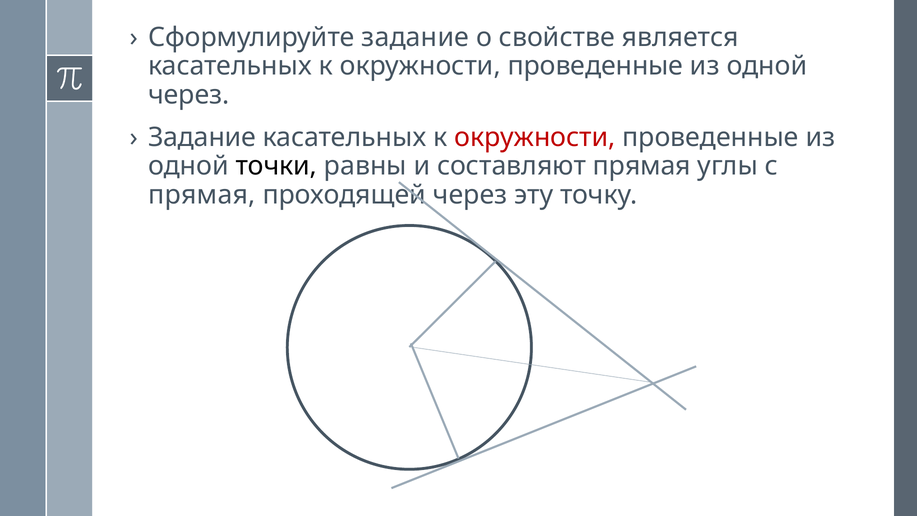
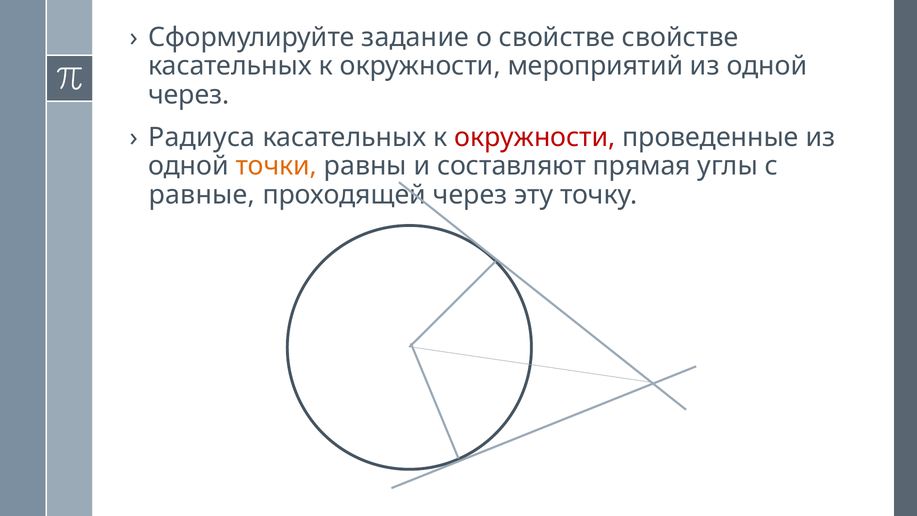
свойстве является: является -> свойстве (680, 37)
проведенные: проведенные -> мероприятий (595, 66)
Задание: Задание -> Радиуса (202, 137)
точки colour: black -> orange (276, 166)
прямая: прямая -> равные (202, 195)
